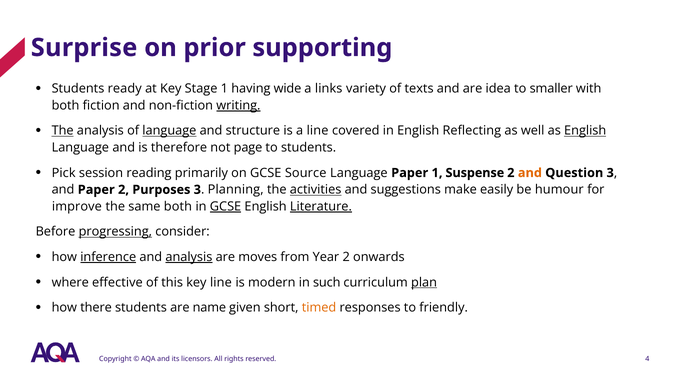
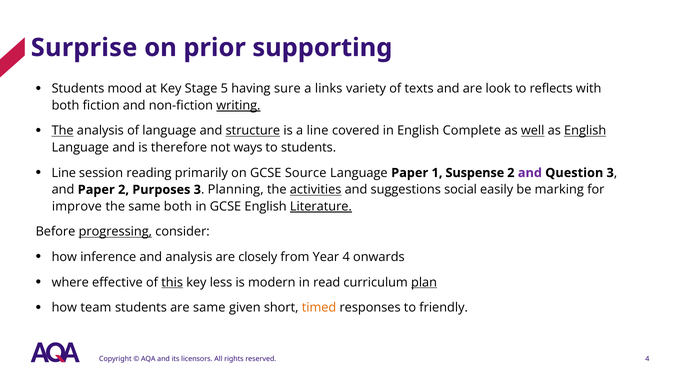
ready: ready -> mood (125, 89)
Stage 1: 1 -> 5 (224, 89)
wide: wide -> sure (287, 89)
idea: idea -> look (498, 89)
smaller: smaller -> reflects (551, 89)
language underline: present -> none (169, 131)
structure underline: none -> present (253, 131)
Reflecting: Reflecting -> Complete (472, 131)
well underline: none -> present (533, 131)
page: page -> ways (248, 148)
Pick: Pick -> Line (64, 173)
and colour: orange -> purple (530, 173)
make: make -> social (461, 190)
humour: humour -> marking (559, 190)
GCSE underline: present -> none (226, 207)
inference underline: present -> none (108, 257)
analysis underline: present -> none (189, 257)
moves: moves -> closely (258, 257)
Year 2: 2 -> 4 (346, 257)
this underline: none -> present (172, 283)
key line: line -> less (221, 283)
such: such -> read (327, 283)
there: there -> team (96, 308)
are name: name -> same (209, 308)
